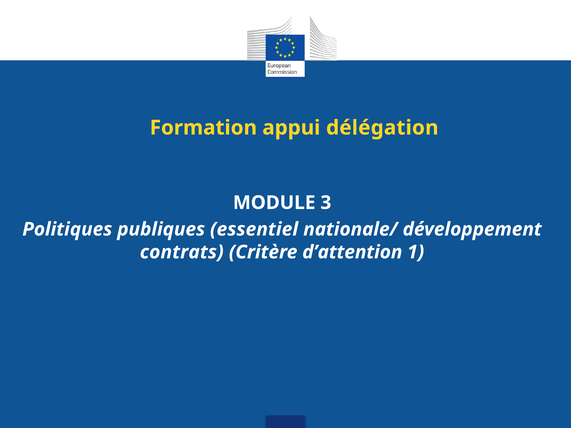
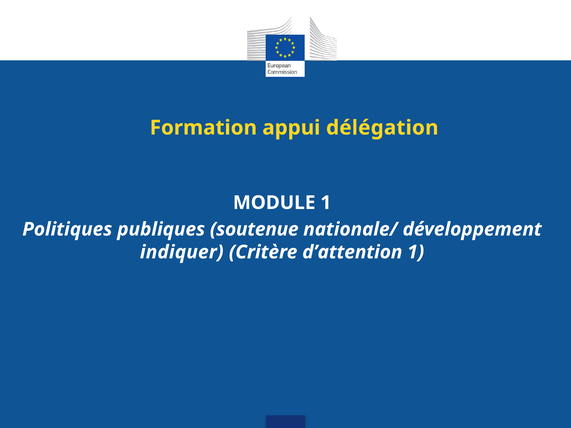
MODULE 3: 3 -> 1 (326, 203)
essentiel: essentiel -> soutenue (254, 229)
contrats: contrats -> indiquer (182, 252)
